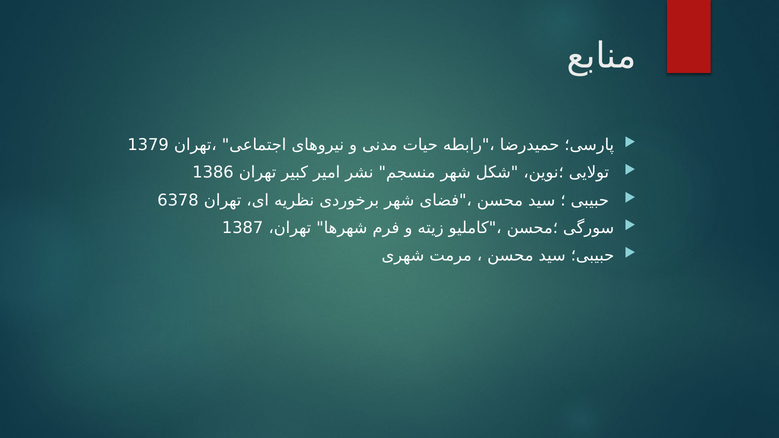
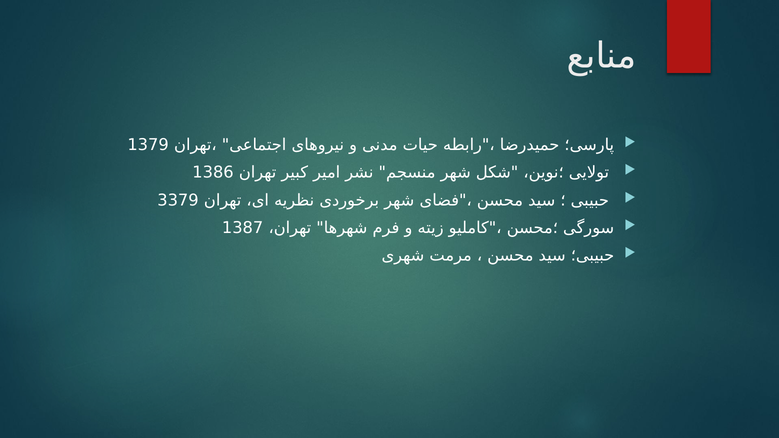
6378: 6378 -> 3379 (178, 200)
